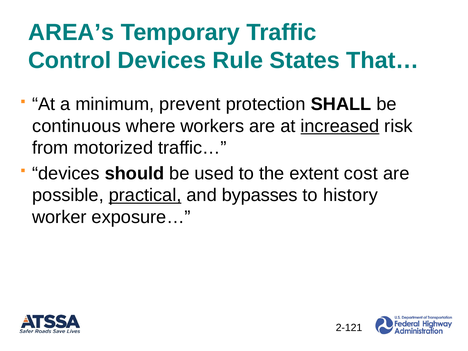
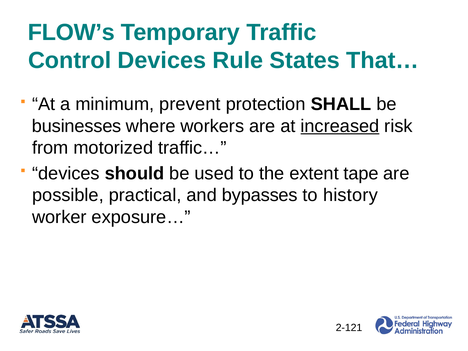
AREA’s: AREA’s -> FLOW’s (71, 32)
continuous: continuous -> businesses (77, 126)
cost: cost -> tape (361, 173)
practical underline: present -> none (145, 195)
